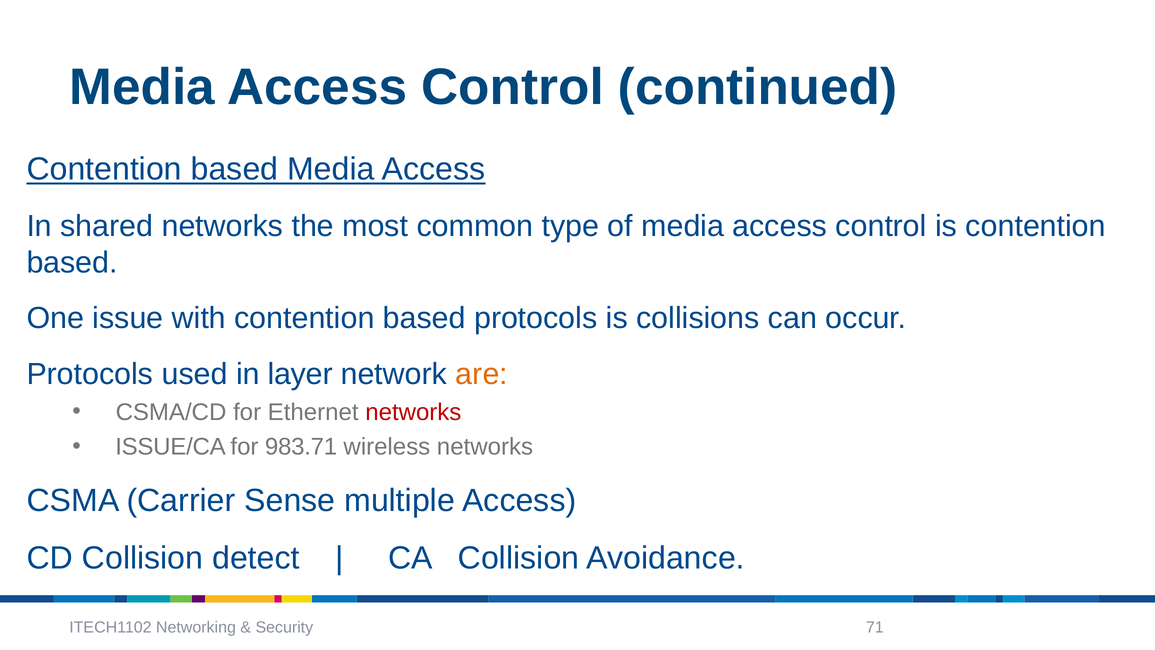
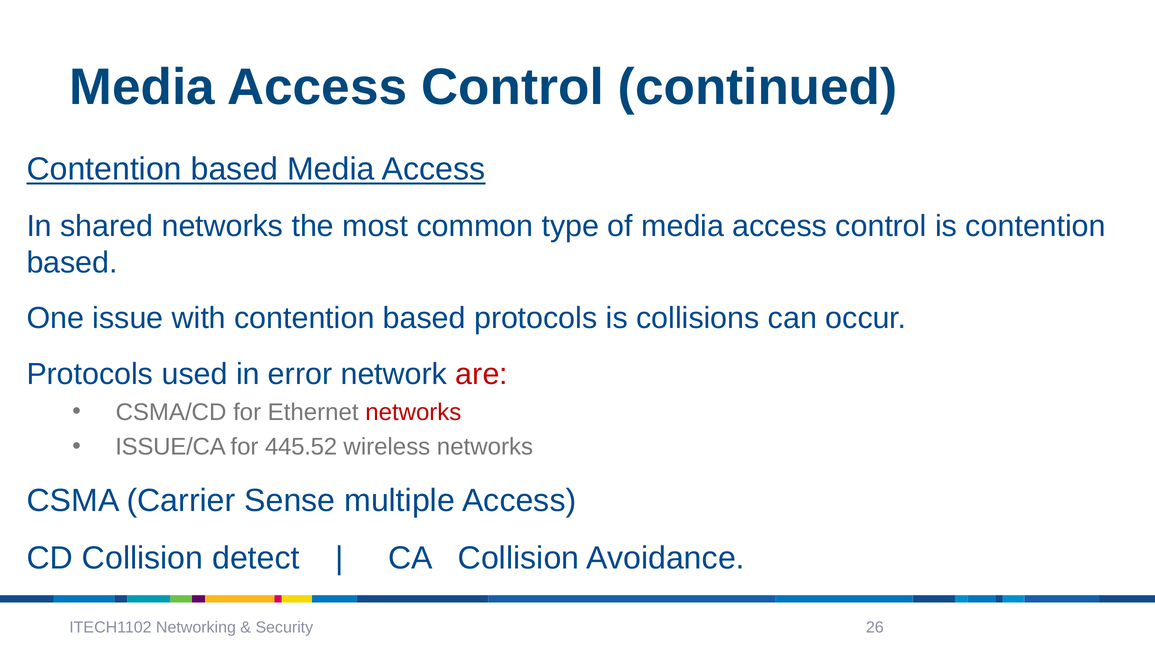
layer: layer -> error (300, 374)
are colour: orange -> red (482, 374)
983.71: 983.71 -> 445.52 (301, 447)
71: 71 -> 26 (875, 627)
